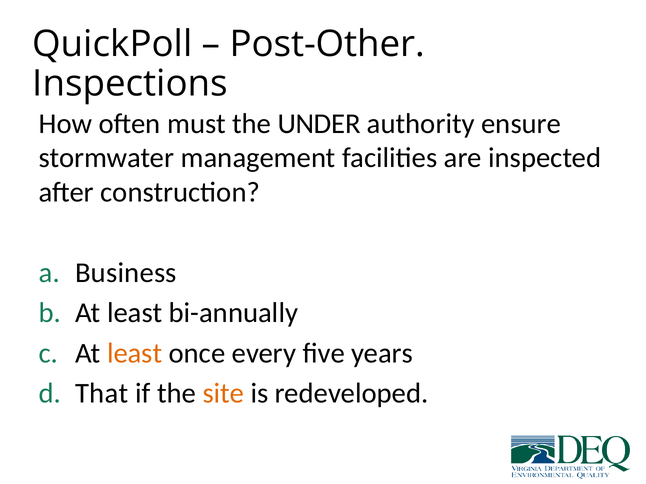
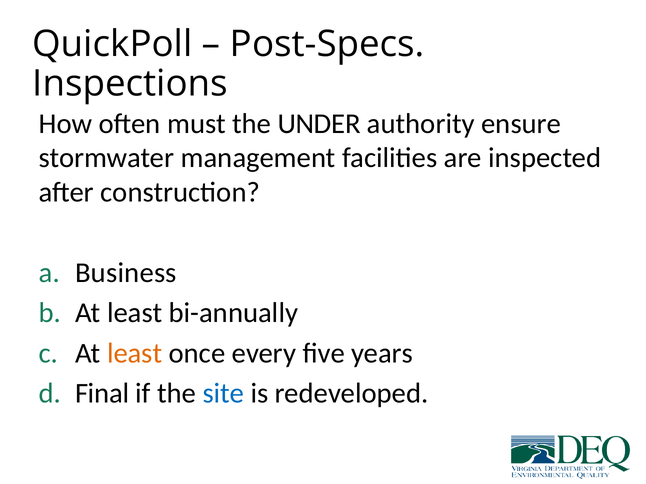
Post-Other: Post-Other -> Post-Specs (327, 44)
That: That -> Final (102, 394)
site colour: orange -> blue (223, 394)
